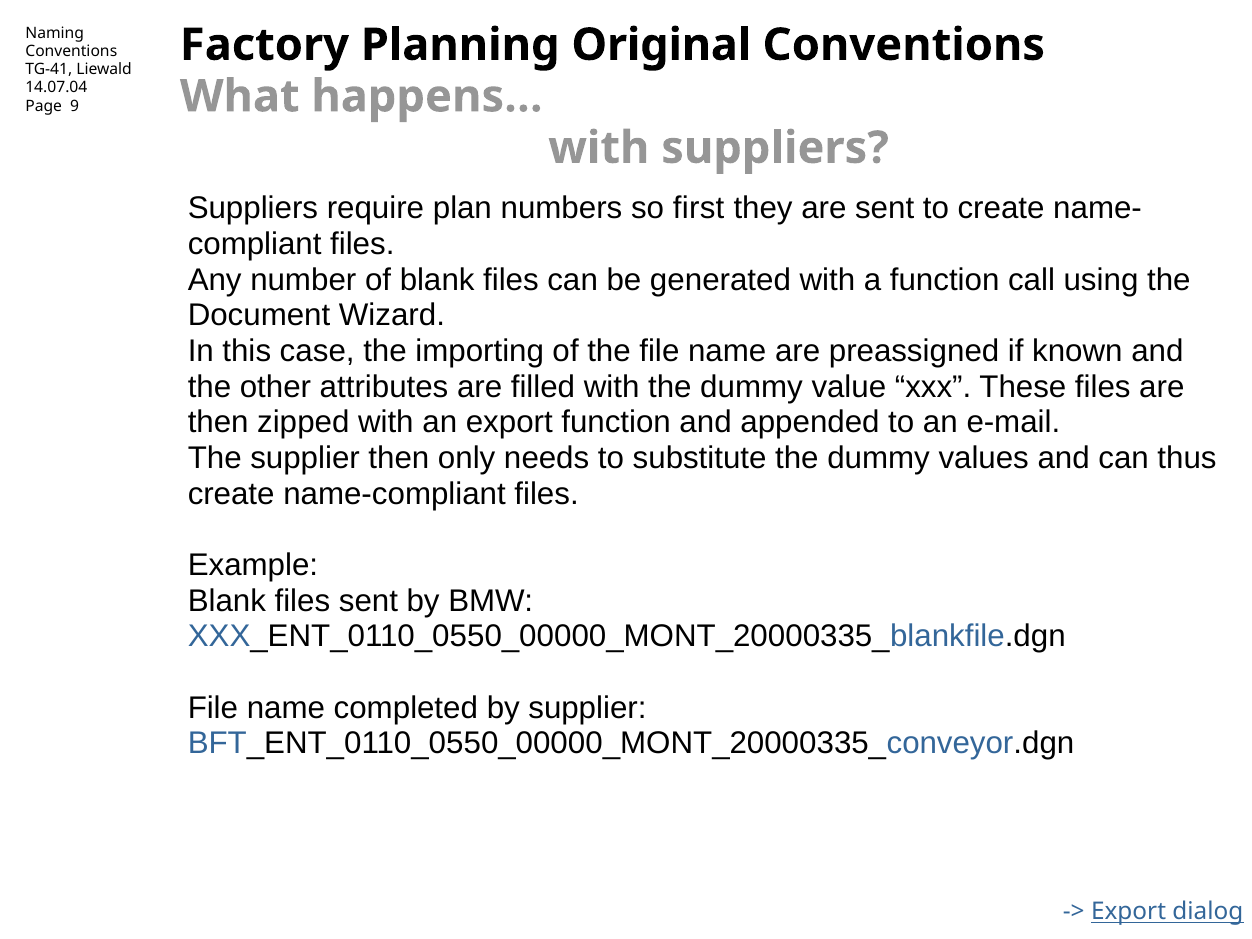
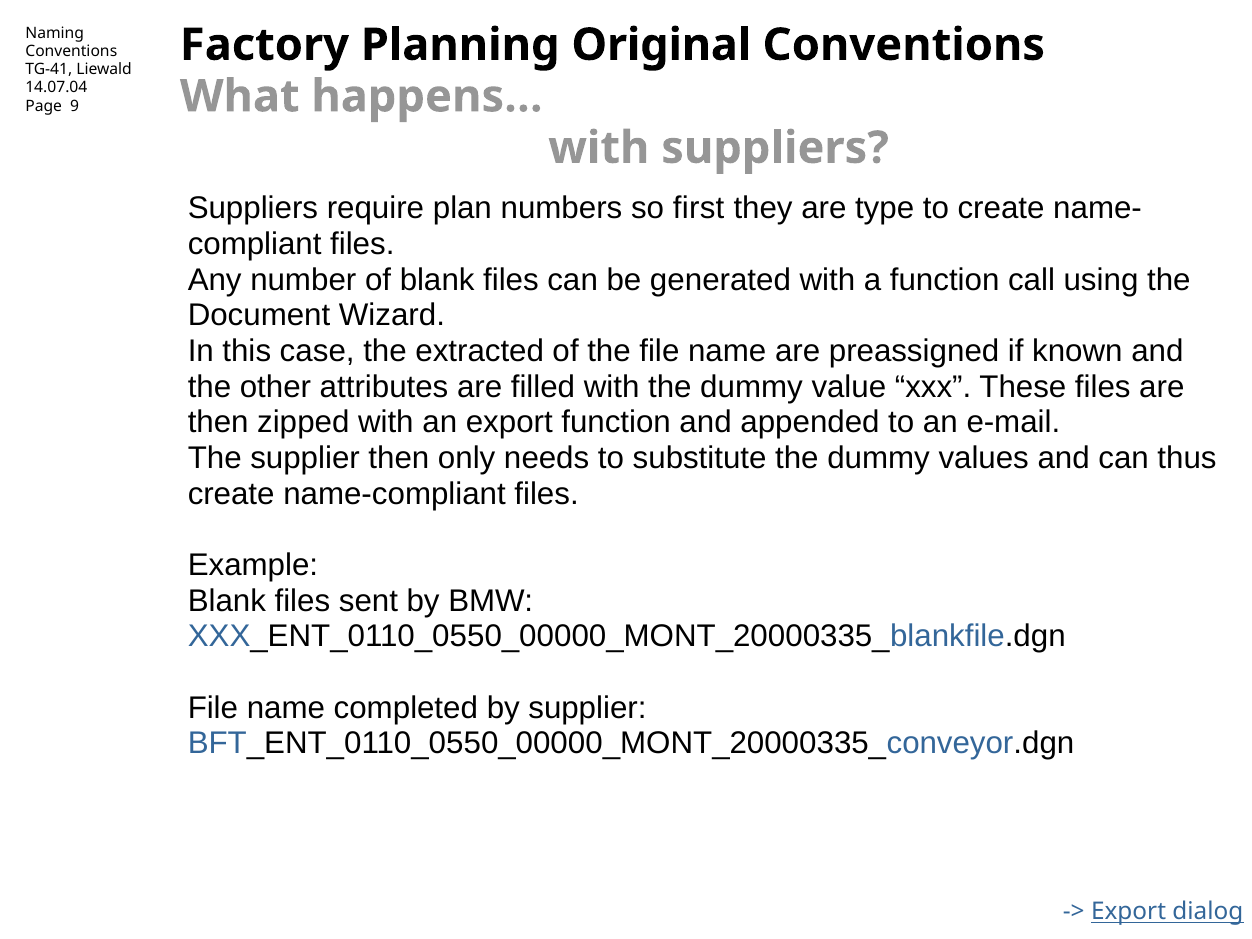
are sent: sent -> type (885, 208)
importing: importing -> extracted (480, 351)
